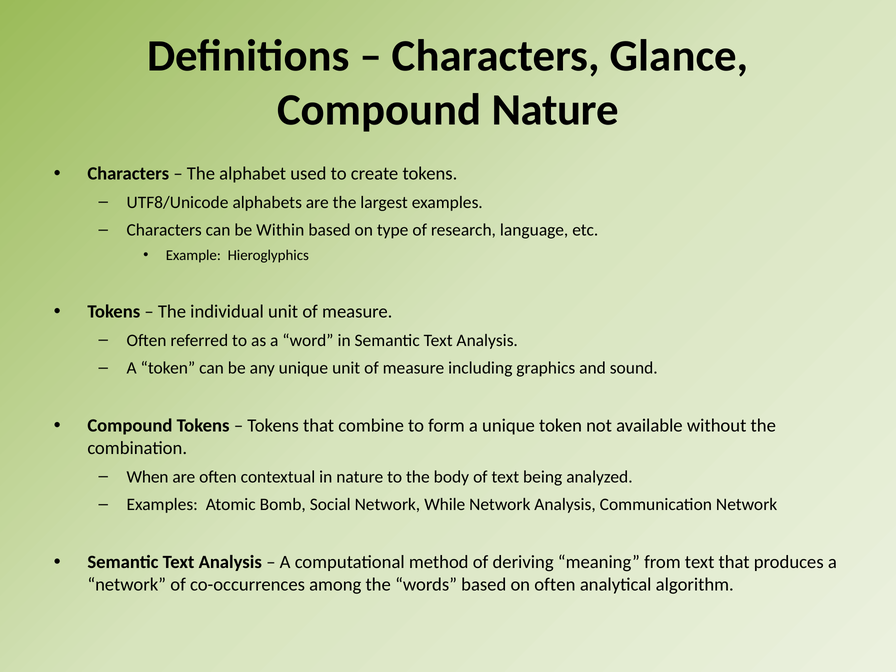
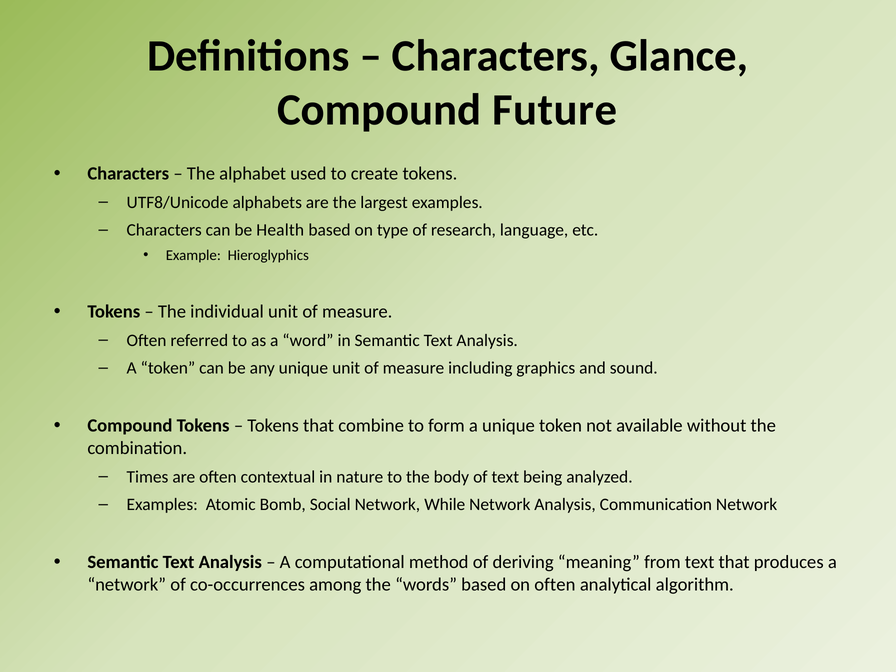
Compound Nature: Nature -> Future (555, 110)
Within: Within -> Health (280, 230)
When: When -> Times (147, 477)
